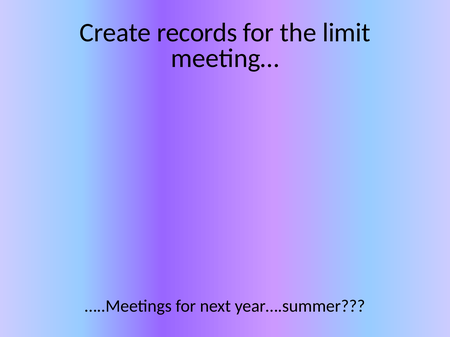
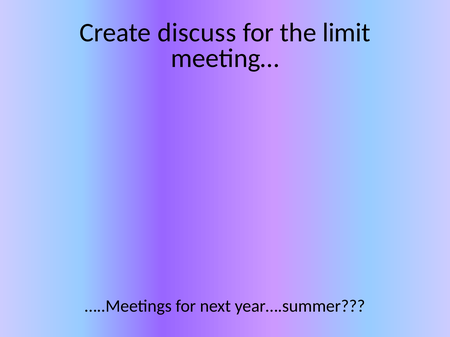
records: records -> discuss (197, 33)
